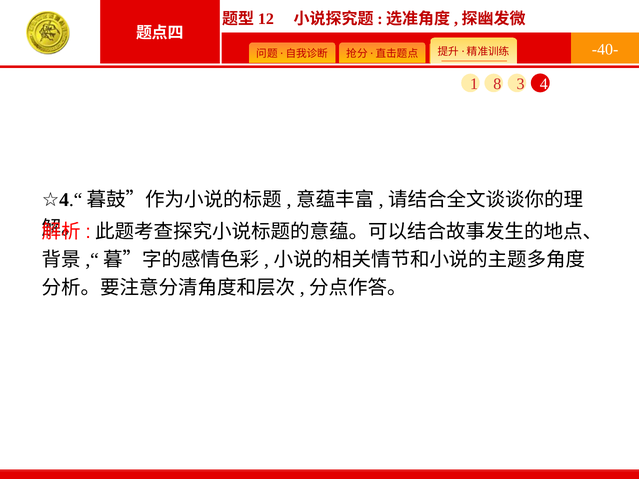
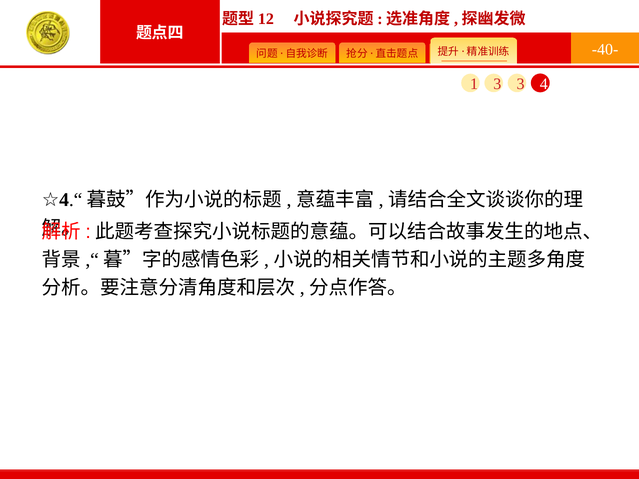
1 8: 8 -> 3 (497, 84)
